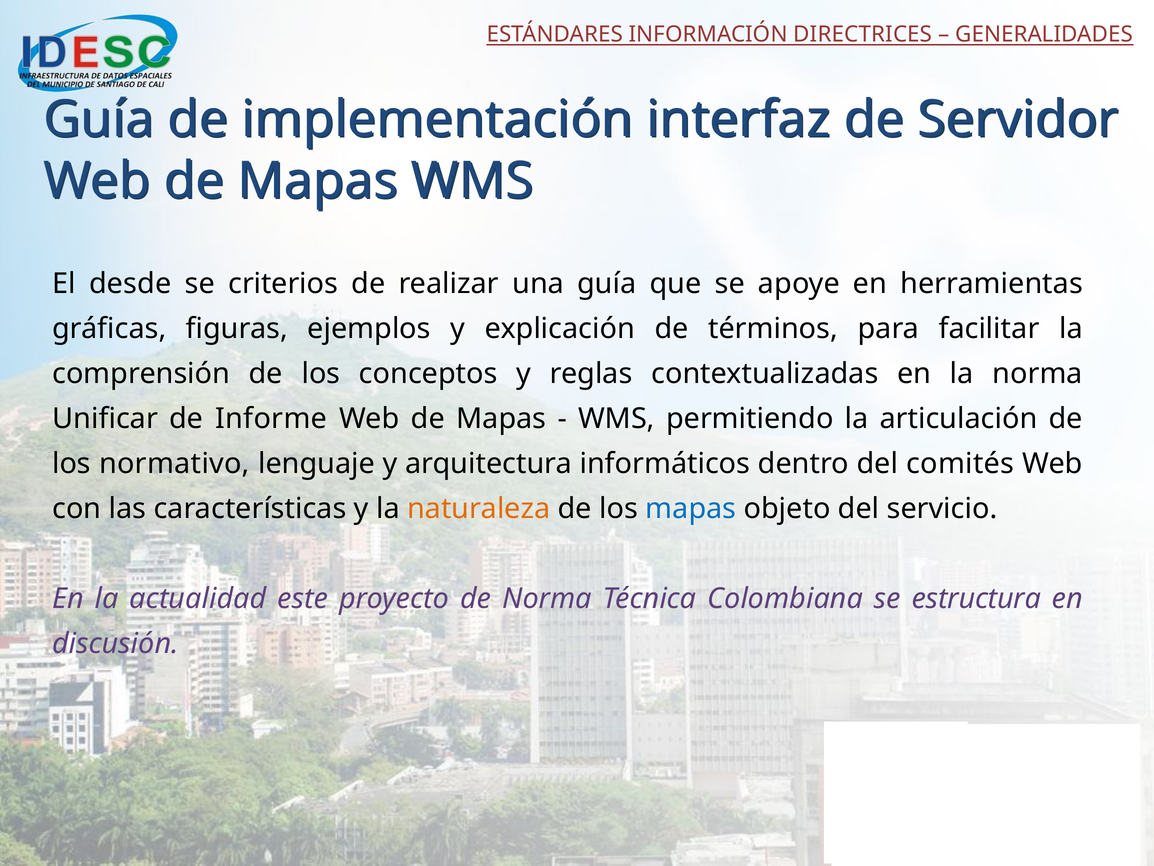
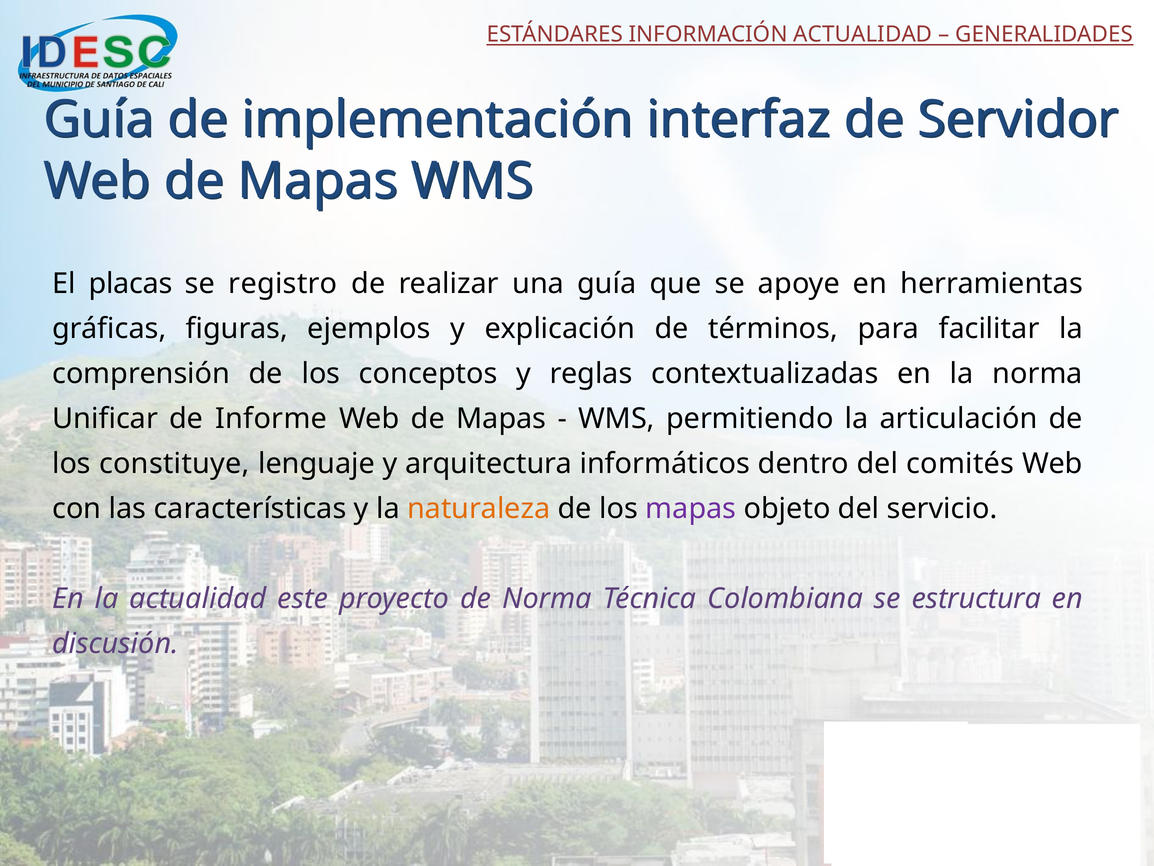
INFORMACIÓN DIRECTRICES: DIRECTRICES -> ACTUALIDAD (863, 34)
desde: desde -> placas (130, 284)
criterios: criterios -> registro (283, 284)
normativo: normativo -> constituye (174, 464)
mapas colour: blue -> purple (691, 509)
